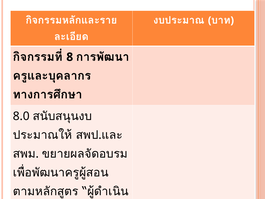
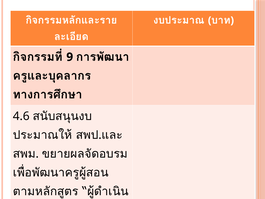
8: 8 -> 9 (70, 57)
8.0: 8.0 -> 4.6 (21, 116)
